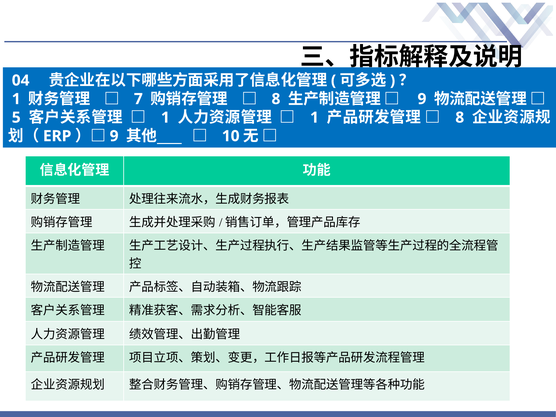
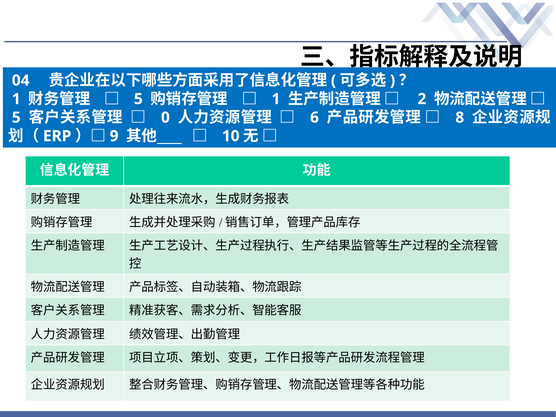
7: 7 -> 5 (138, 99)
8: 8 -> 1 (276, 99)
9: 9 -> 2 (422, 99)
1: 1 -> 0 (165, 118)
1: 1 -> 6 (314, 118)
